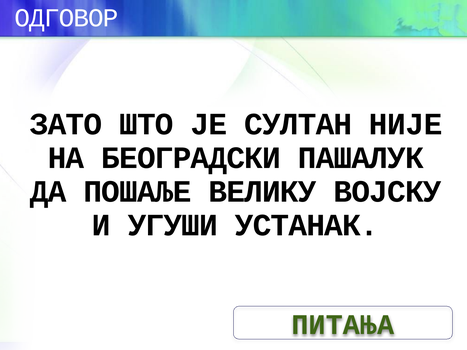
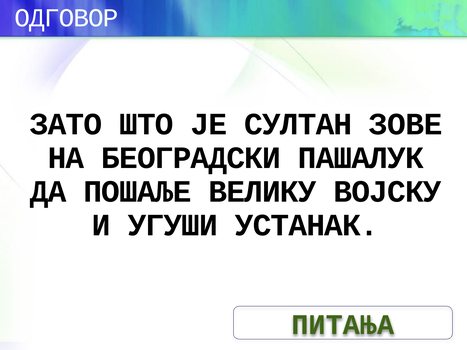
НИЈЕ: НИЈЕ -> ЗОВЕ (406, 124)
